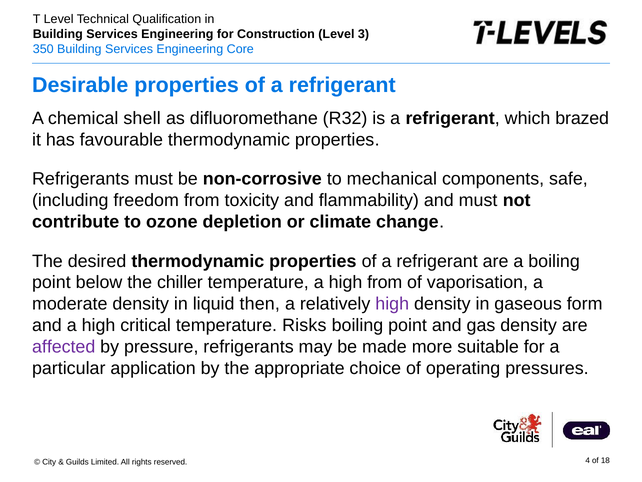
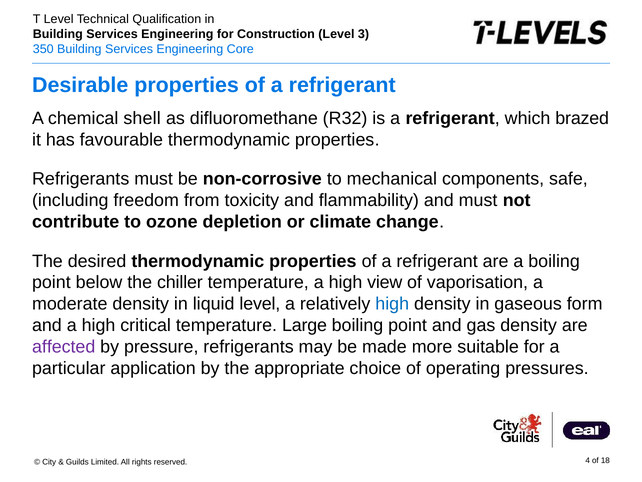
high from: from -> view (385, 282)
liquid then: then -> level (260, 304)
high colour: purple -> blue (392, 304)
Risks: Risks -> Large (304, 325)
